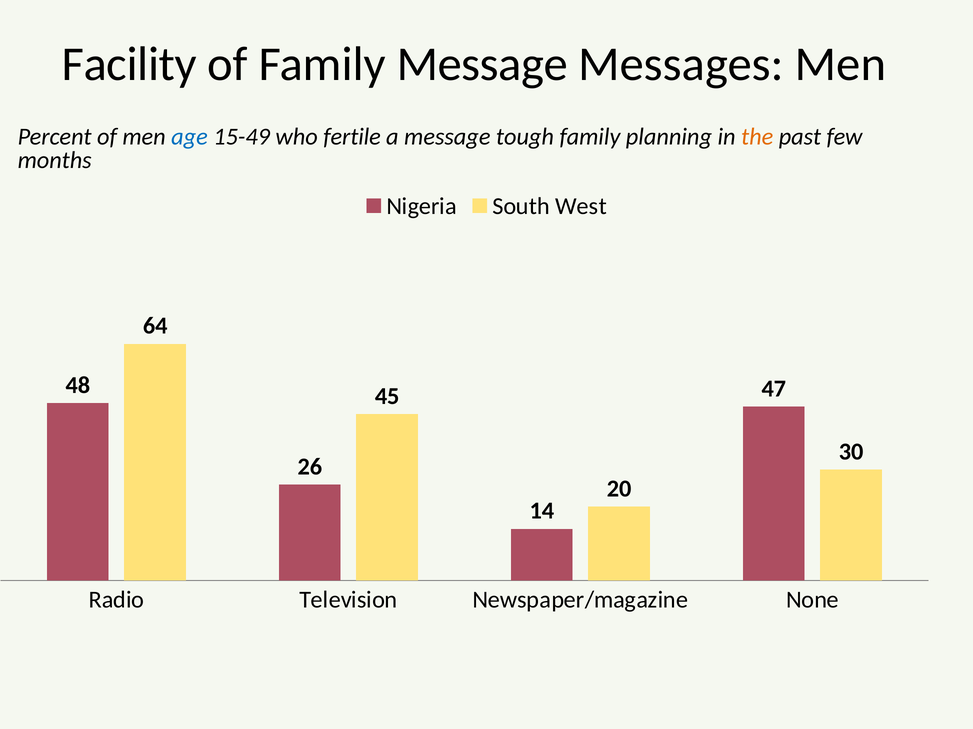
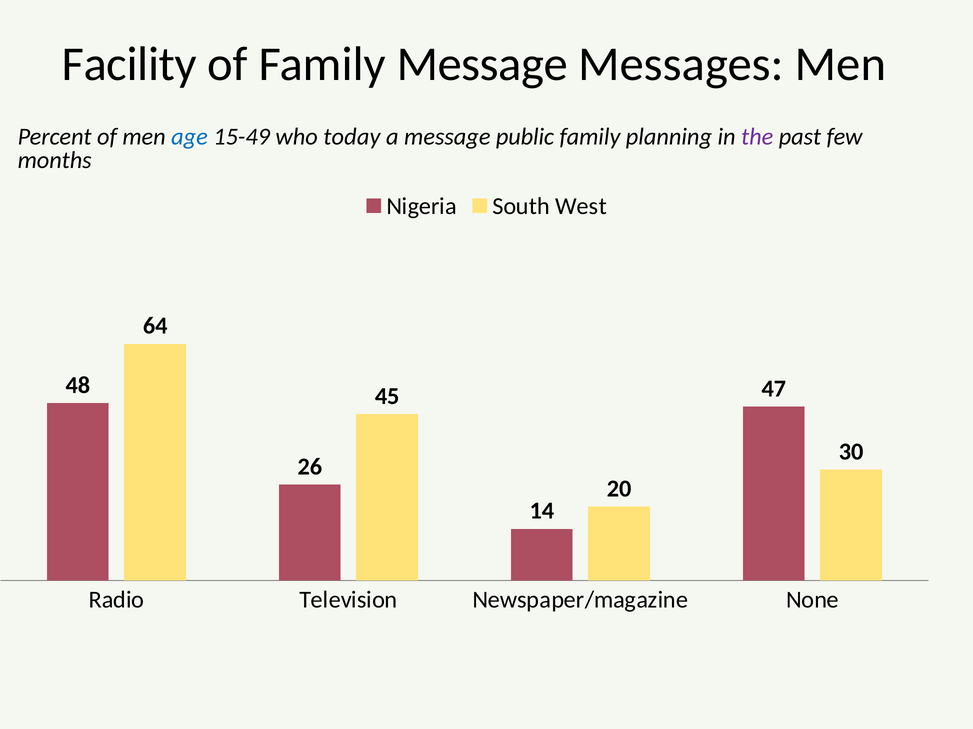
fertile: fertile -> today (352, 137)
tough: tough -> public (525, 137)
the colour: orange -> purple (757, 137)
